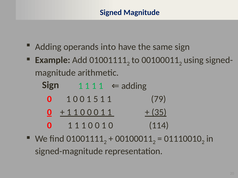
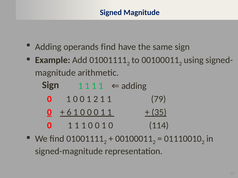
operands into: into -> find (108, 47)
1 5: 5 -> 2 (96, 99)
1: 1 -> 6 (69, 113)
